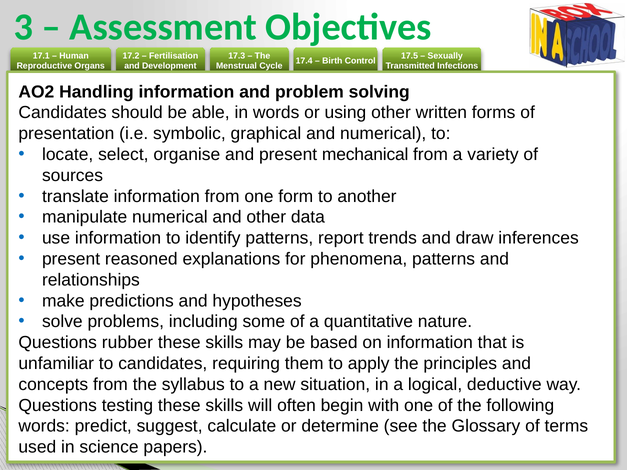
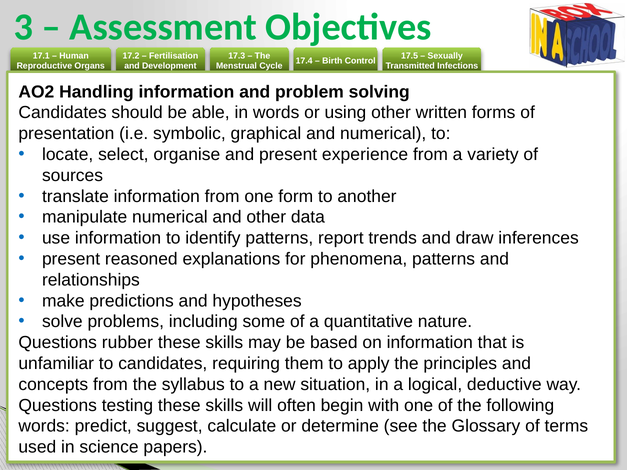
mechanical: mechanical -> experience (365, 155)
